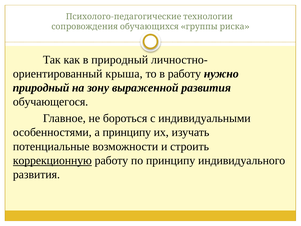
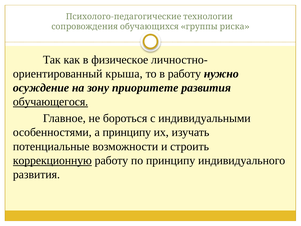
в природный: природный -> физическое (120, 60)
природный: природный -> осуждение (41, 88)
выраженной: выраженной -> приоритете (145, 88)
обучающегося underline: none -> present (51, 102)
